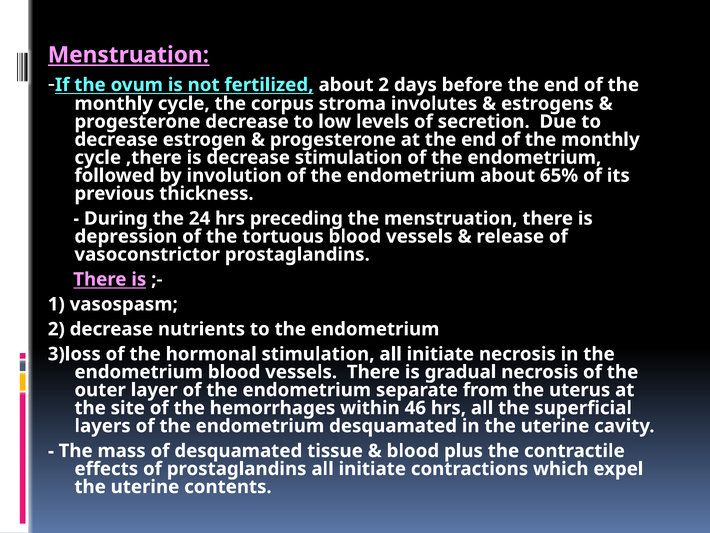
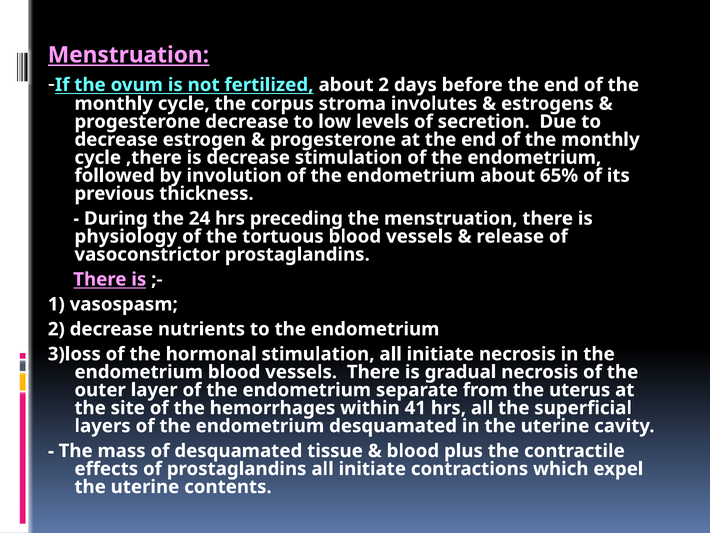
depression: depression -> physiology (126, 236)
46: 46 -> 41 (415, 408)
